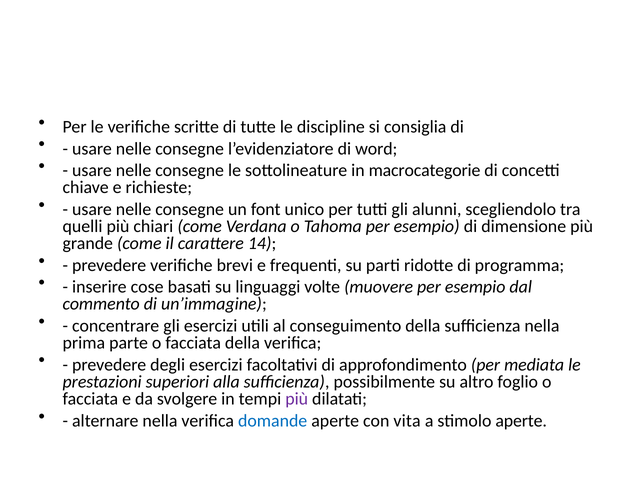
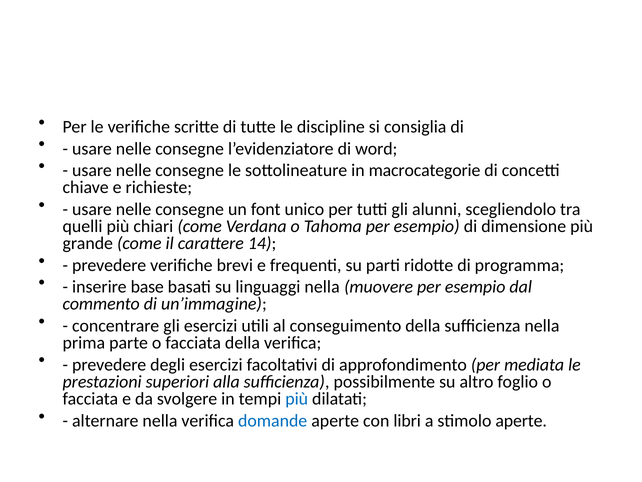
cose: cose -> base (147, 287)
linguaggi volte: volte -> nella (322, 287)
più colour: purple -> blue (297, 399)
vita: vita -> libri (407, 420)
